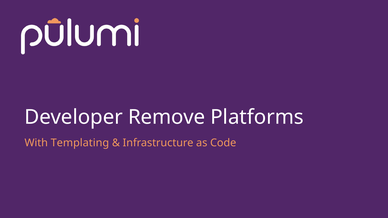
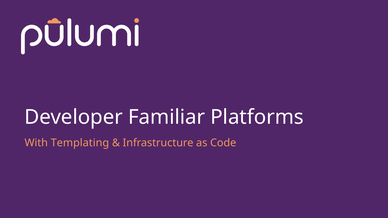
Remove: Remove -> Familiar (167, 117)
